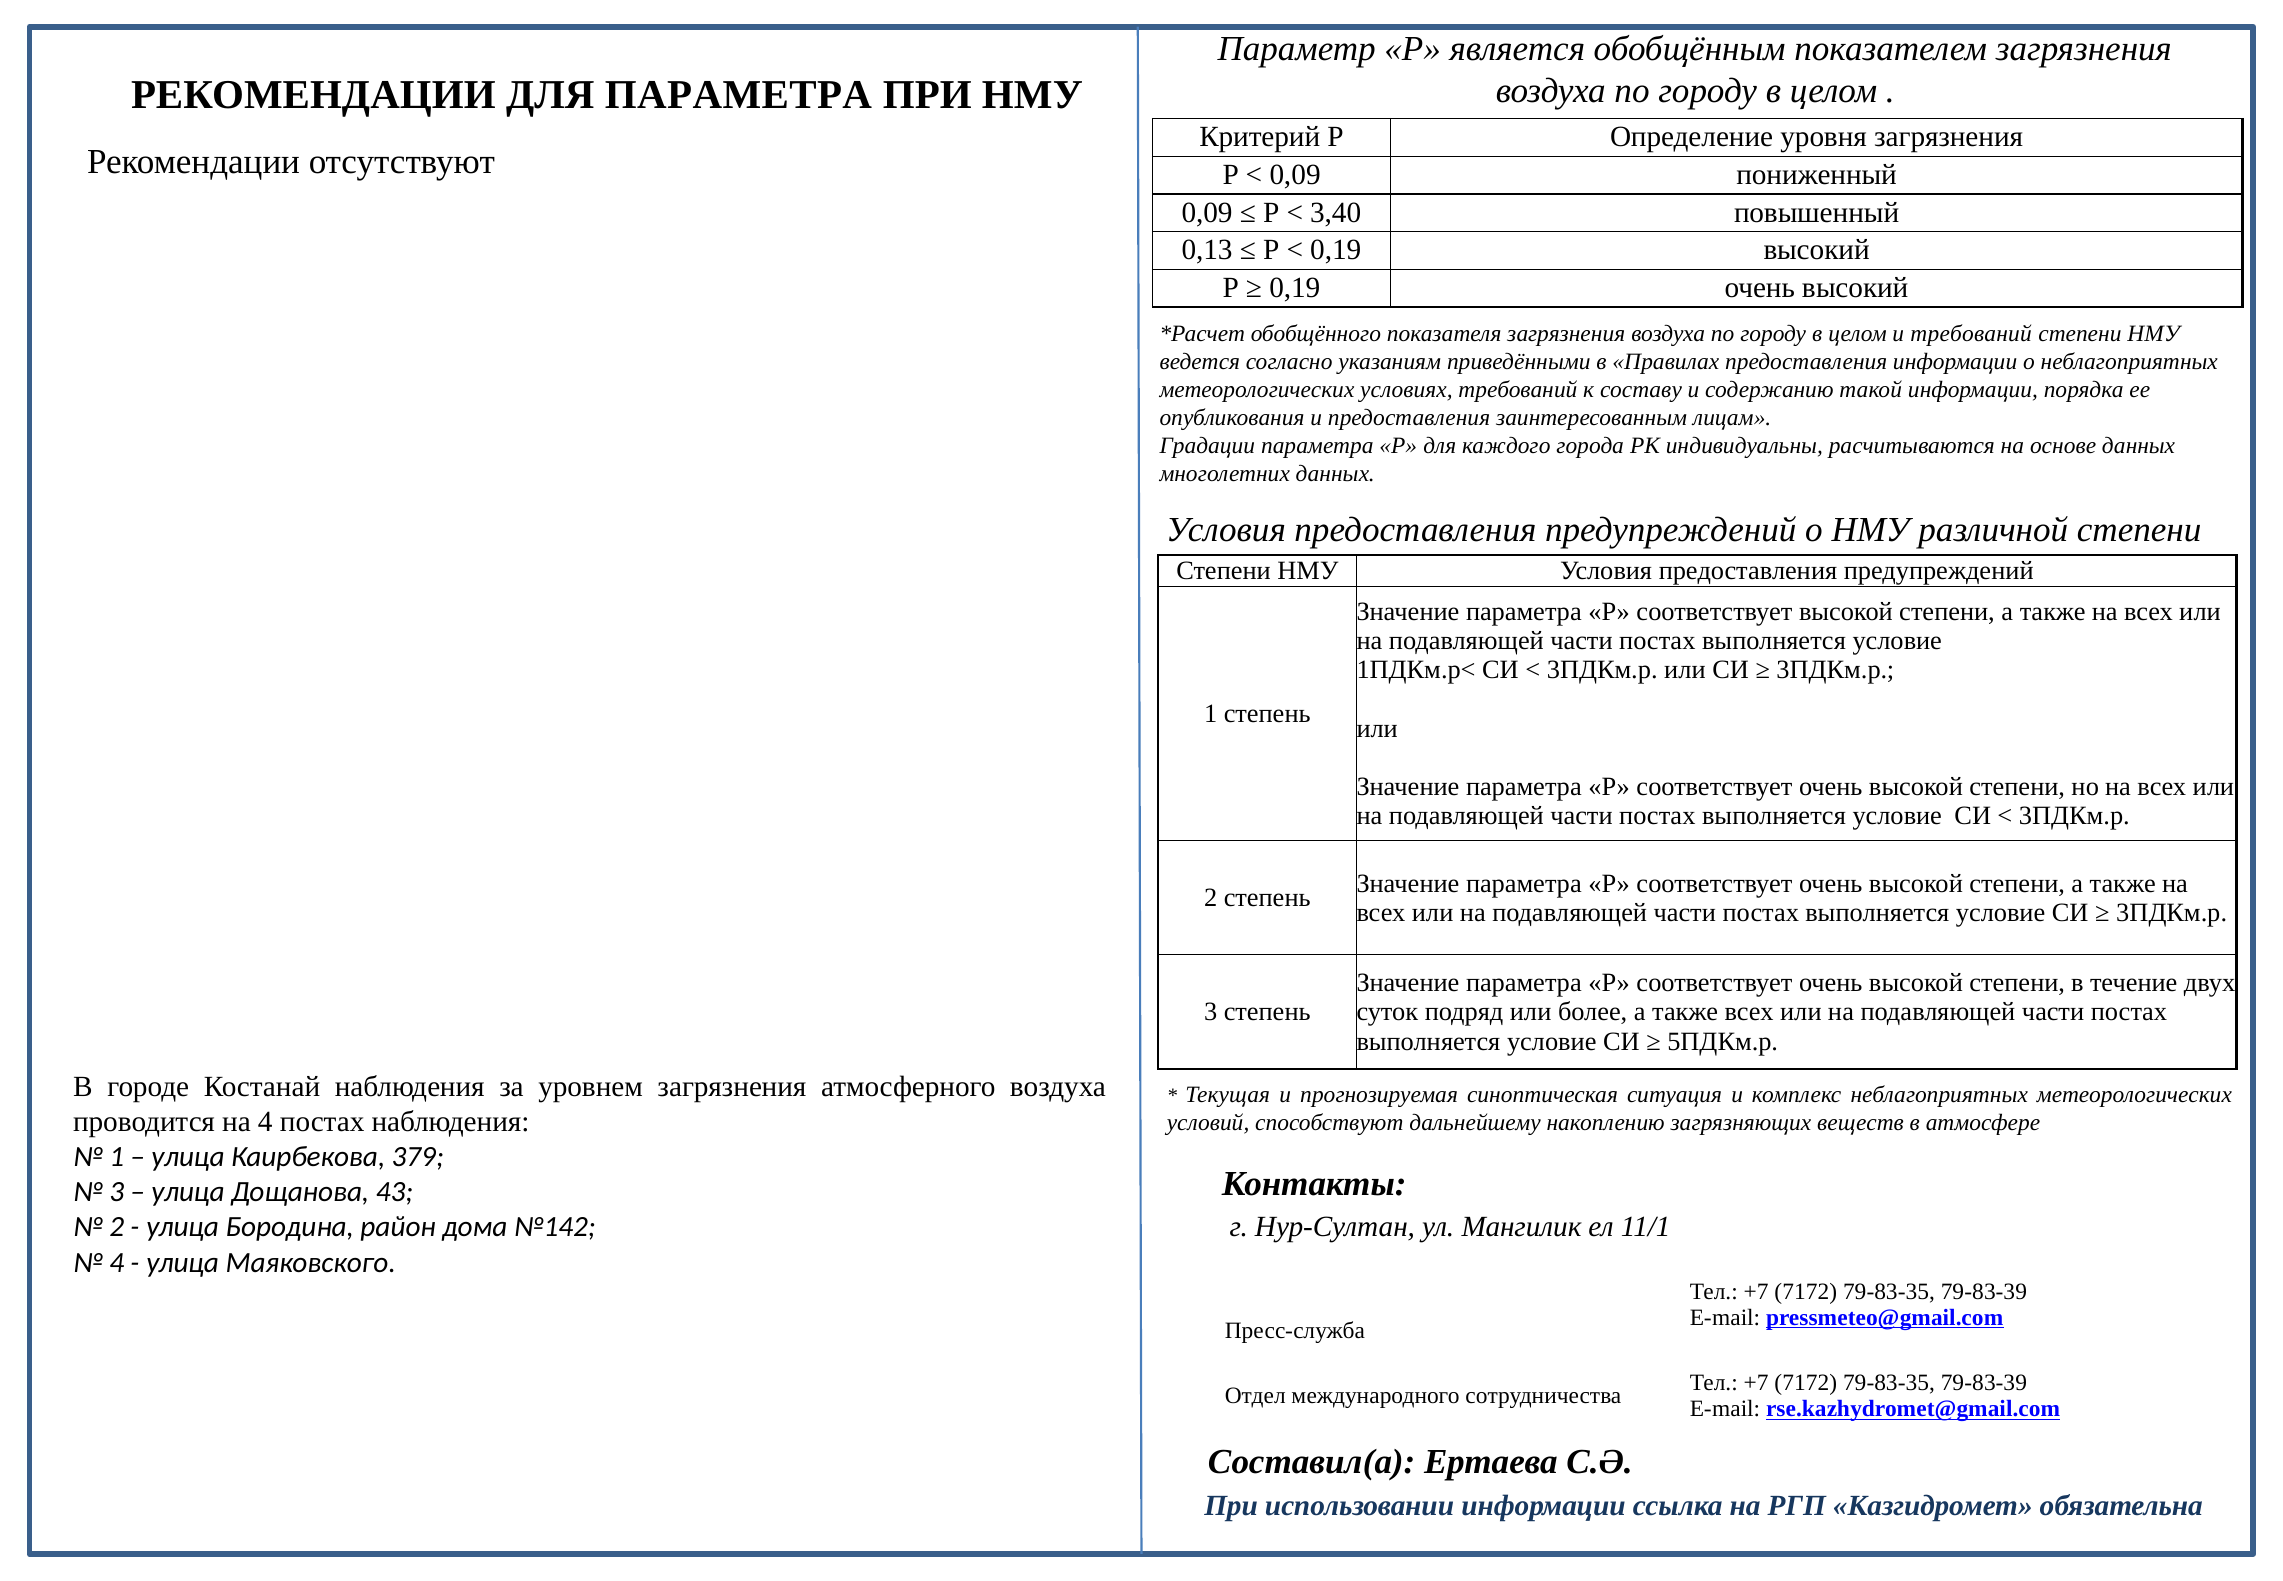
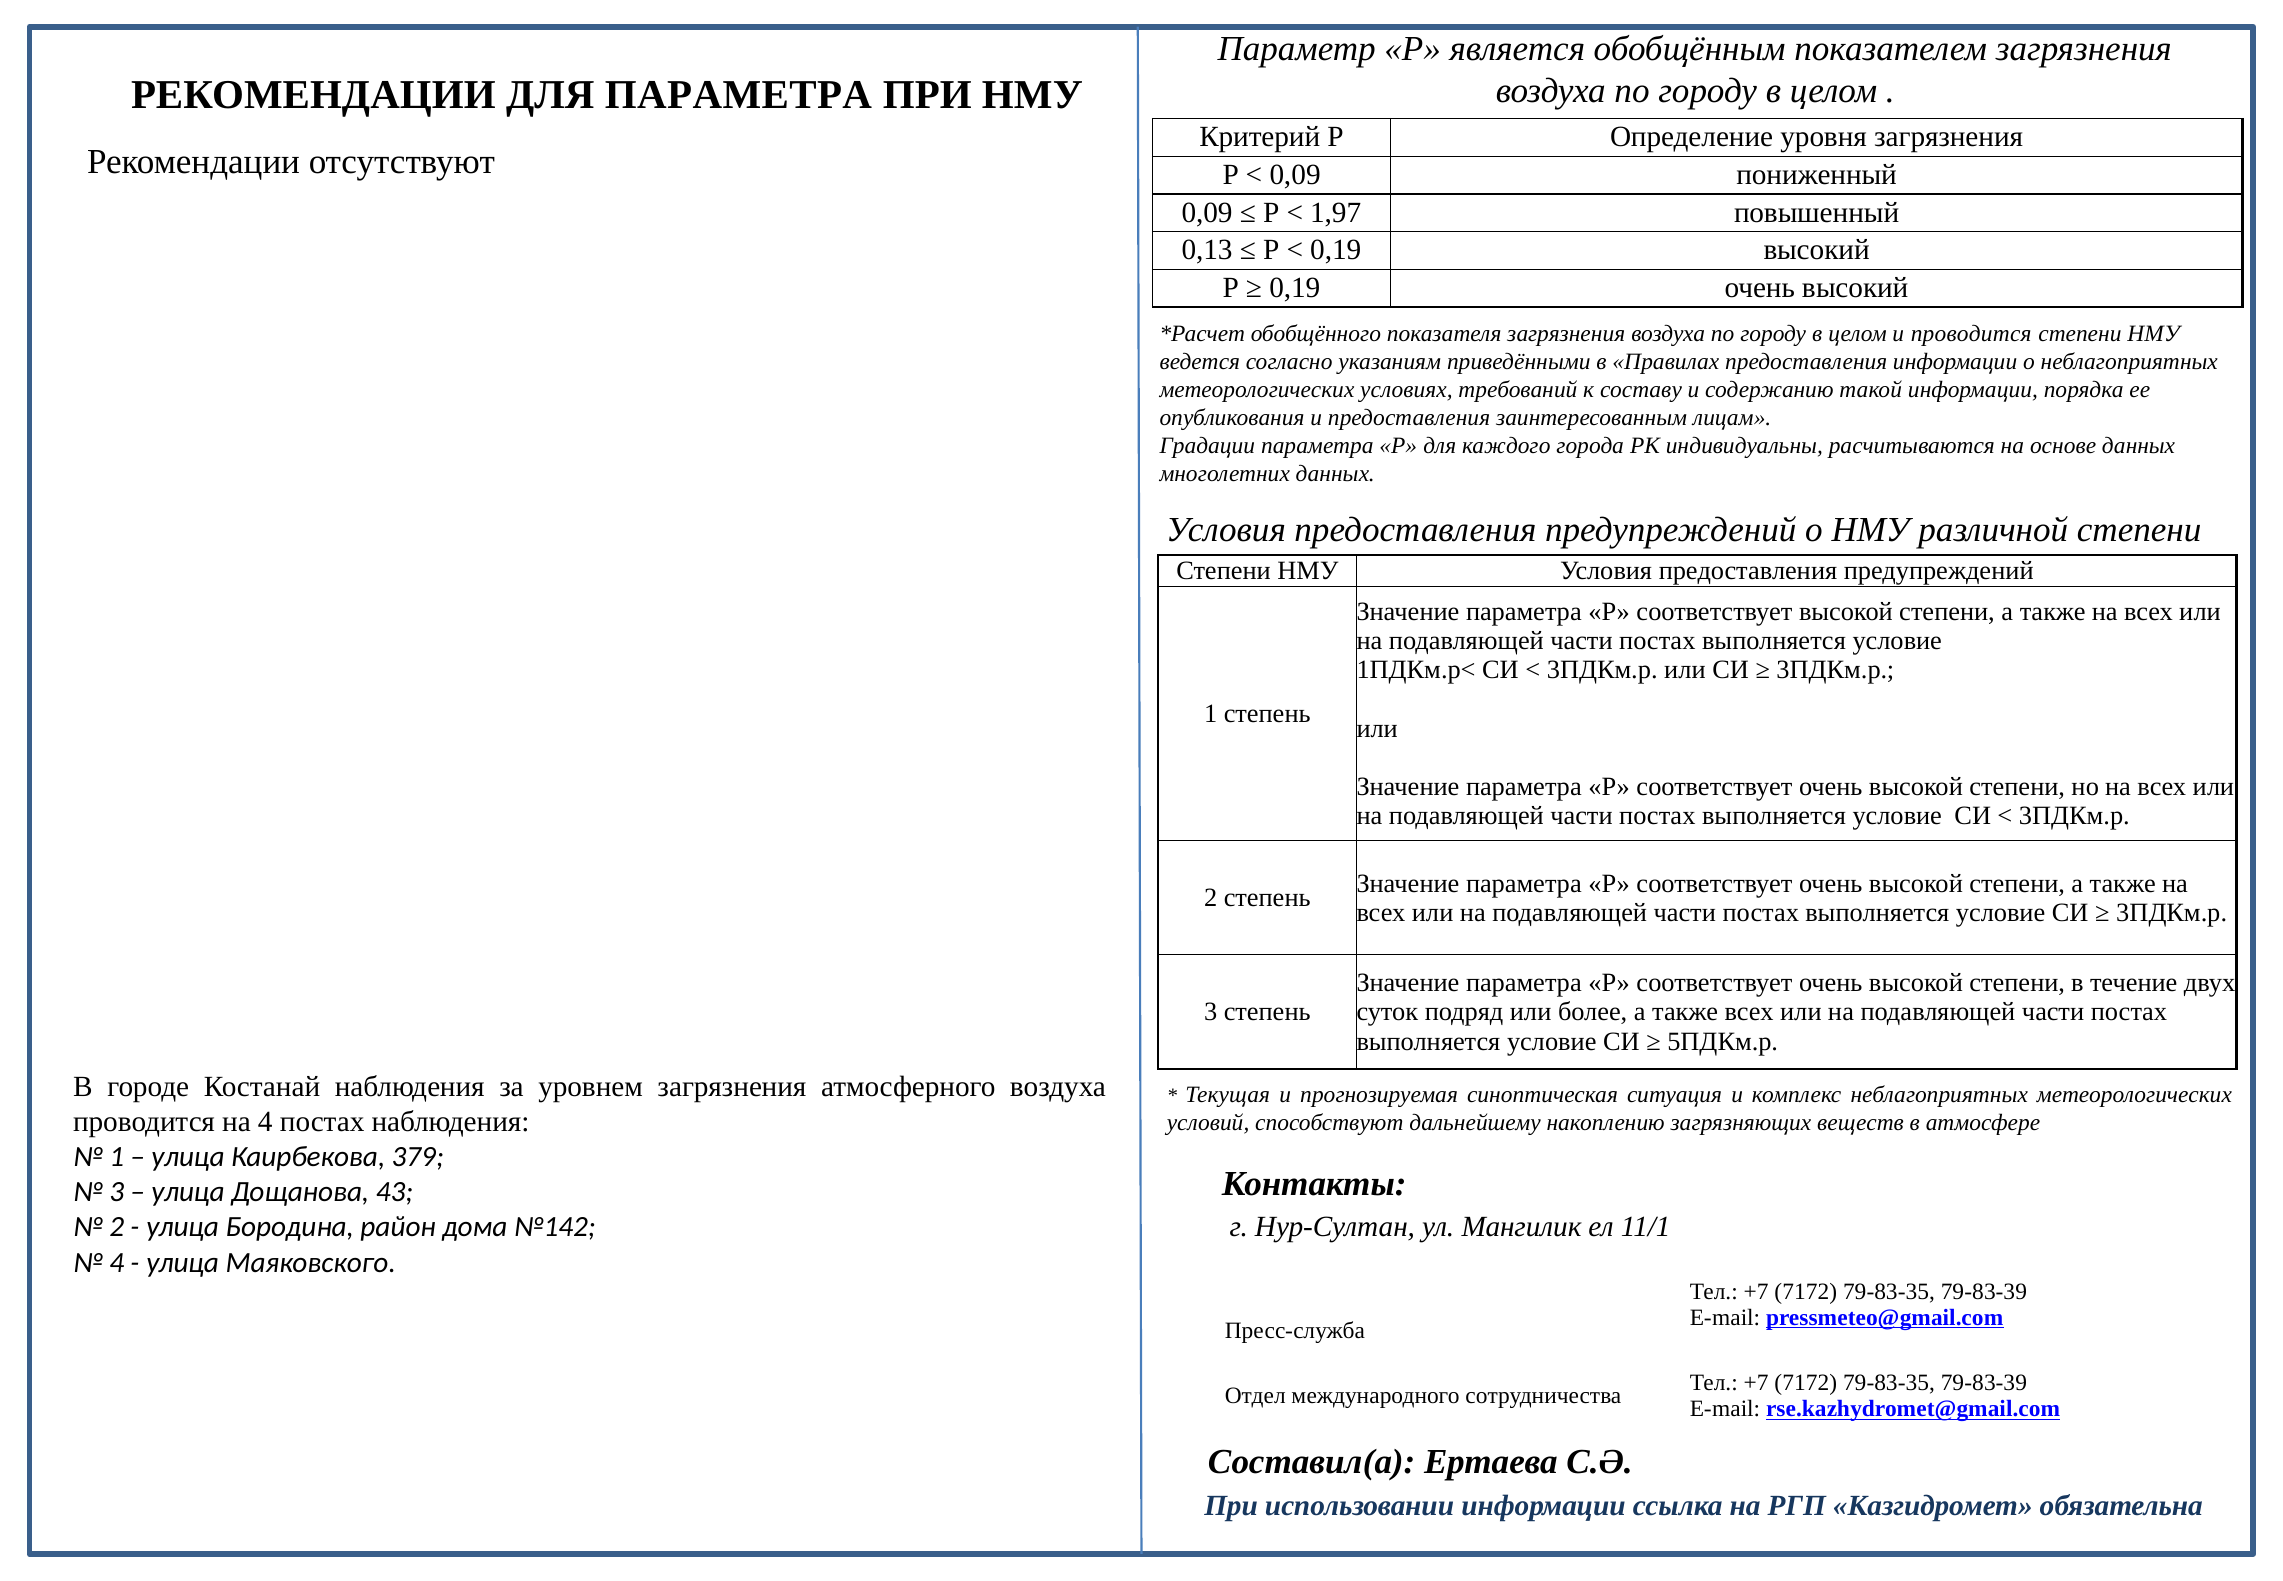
3,40: 3,40 -> 1,97 (1336, 212)
и требований: требований -> проводится (1971, 334)
